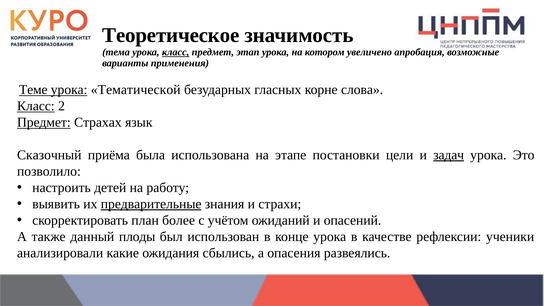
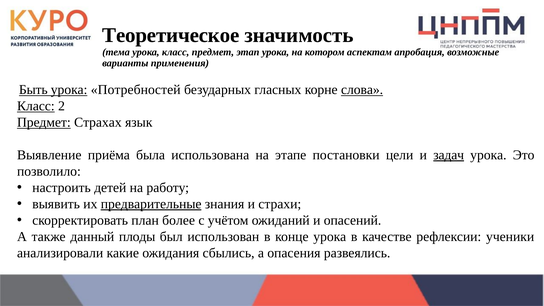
класс underline: present -> none (176, 52)
увеличено: увеличено -> аспектам (369, 52)
Теме: Теме -> Быть (33, 90)
Тематической: Тематической -> Потребностей (136, 90)
слова underline: none -> present (362, 90)
Сказочный: Сказочный -> Выявление (49, 155)
